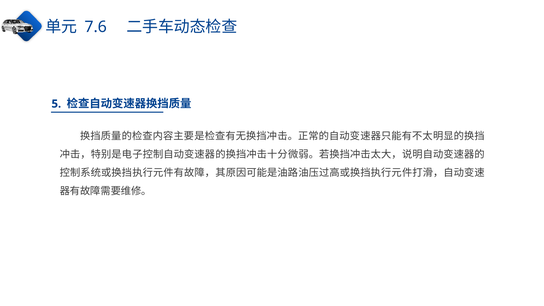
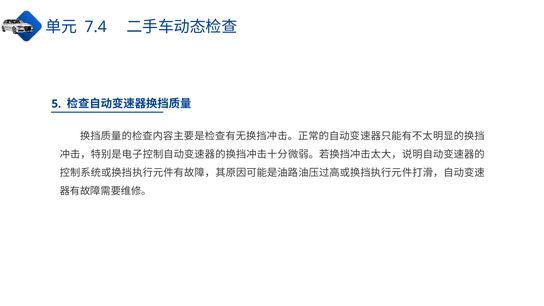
7.6: 7.6 -> 7.4 (96, 27)
